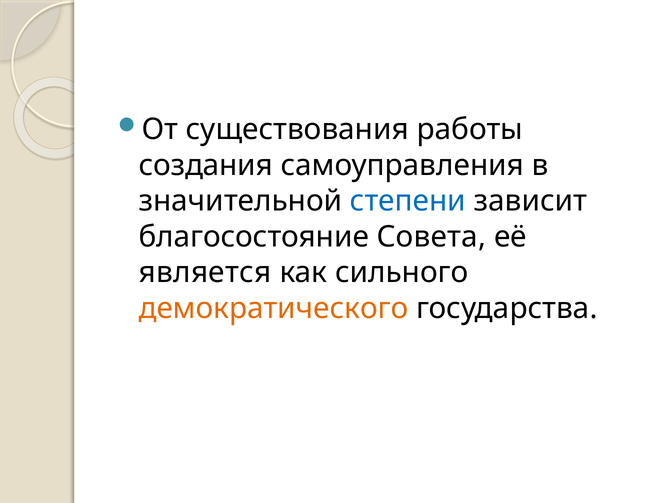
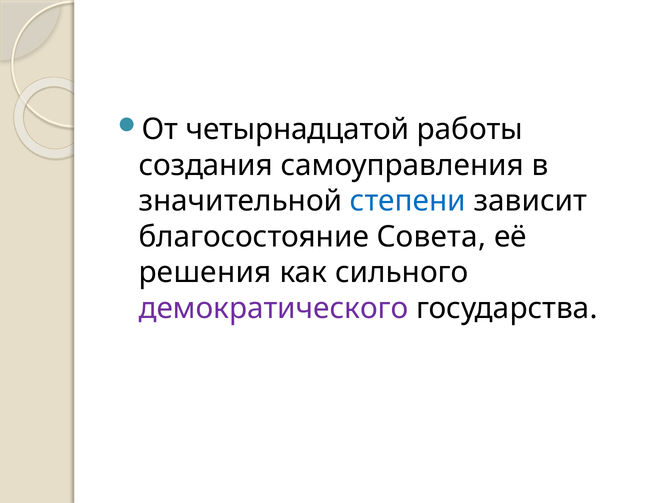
существования: существования -> четырнадцатой (297, 129)
является: является -> решения (205, 272)
демократического colour: orange -> purple (273, 308)
